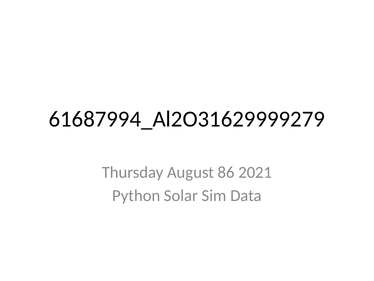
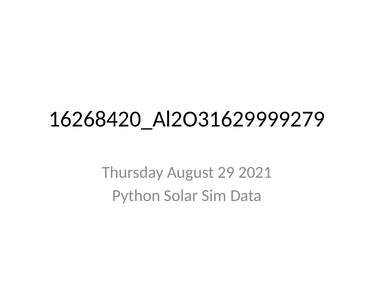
61687994_Al2O31629999279: 61687994_Al2O31629999279 -> 16268420_Al2O31629999279 (187, 119)
86: 86 -> 29 (226, 172)
